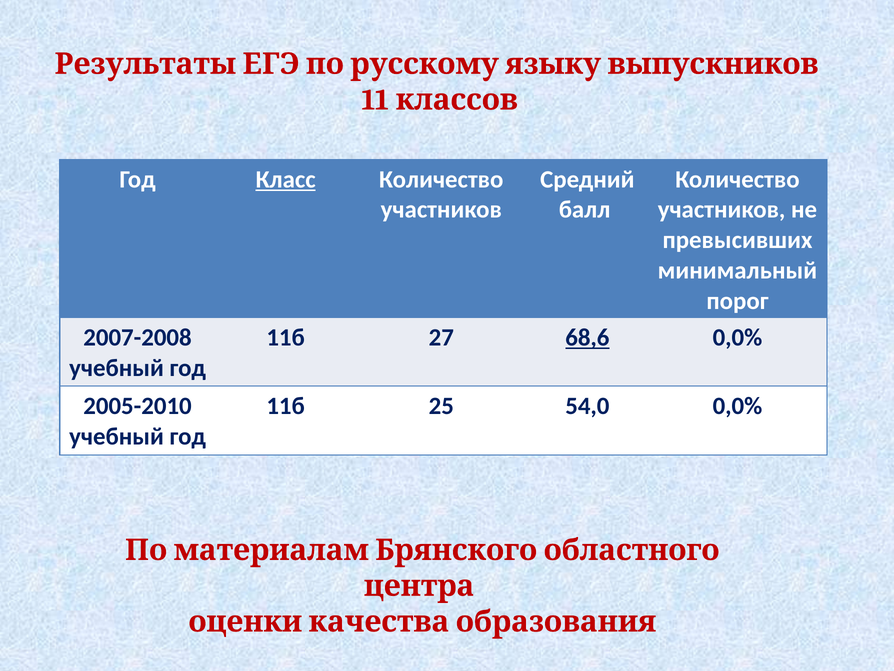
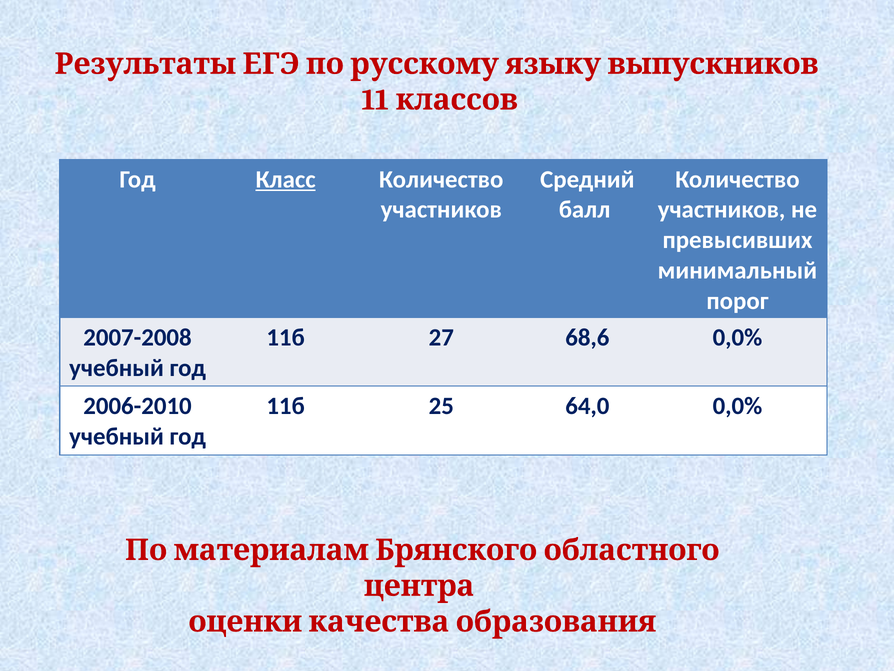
68,6 underline: present -> none (587, 337)
2005-2010: 2005-2010 -> 2006-2010 (138, 406)
54,0: 54,0 -> 64,0 (587, 406)
